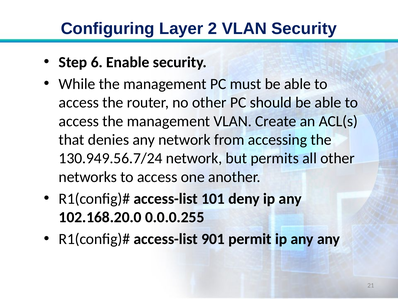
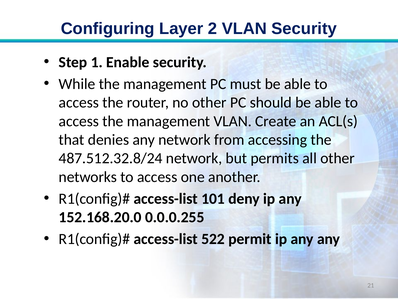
6: 6 -> 1 (97, 62)
130.949.56.7/24: 130.949.56.7/24 -> 487.512.32.8/24 (111, 158)
102.168.20.0: 102.168.20.0 -> 152.168.20.0 (100, 217)
901: 901 -> 522 (213, 239)
